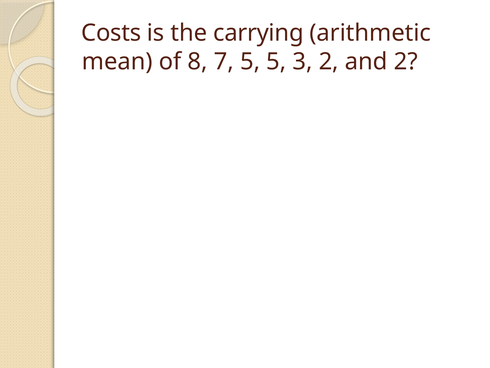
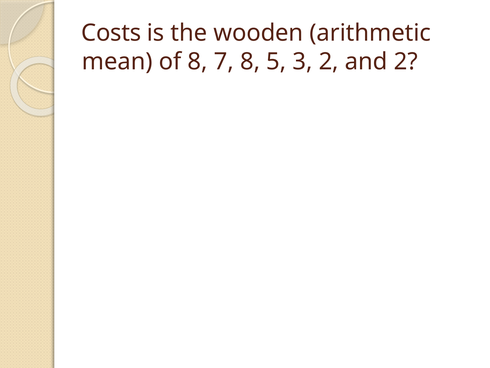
carrying: carrying -> wooden (258, 33)
7 5: 5 -> 8 (250, 62)
